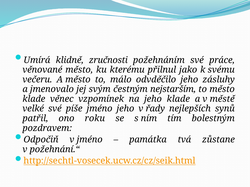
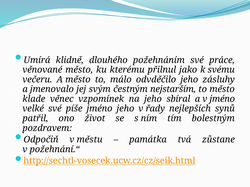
zručnosti: zručnosti -> dlouhého (108, 60)
jeho klade: klade -> sbíral (178, 99)
v městě: městě -> jméno (222, 99)
roku: roku -> život (95, 119)
v jméno: jméno -> městu (90, 140)
